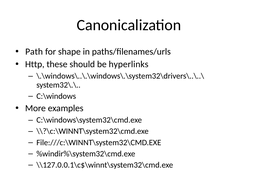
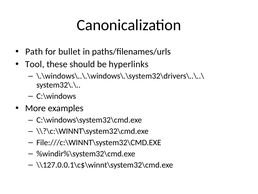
shape: shape -> bullet (69, 51)
Http: Http -> Tool (35, 64)
